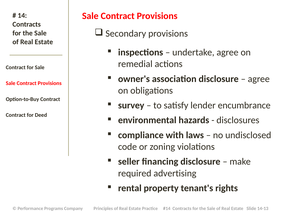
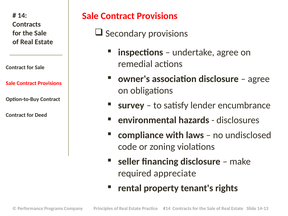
advertising: advertising -> appreciate (175, 173)
